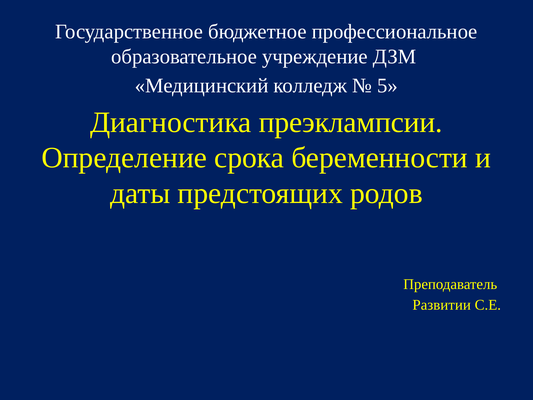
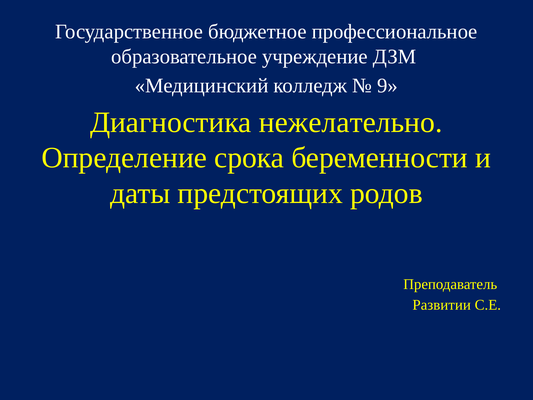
5: 5 -> 9 (388, 86)
преэклампсии: преэклампсии -> нежелательно (351, 122)
